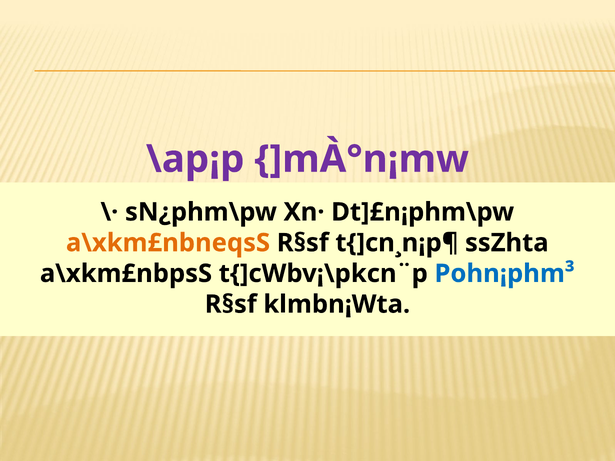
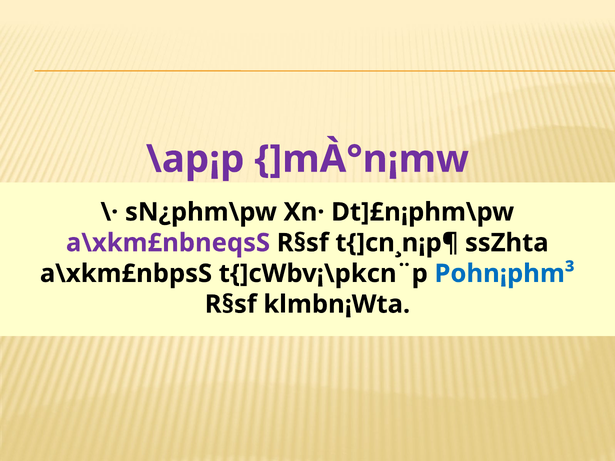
a\xkm£nbneqsS colour: orange -> purple (168, 243)
